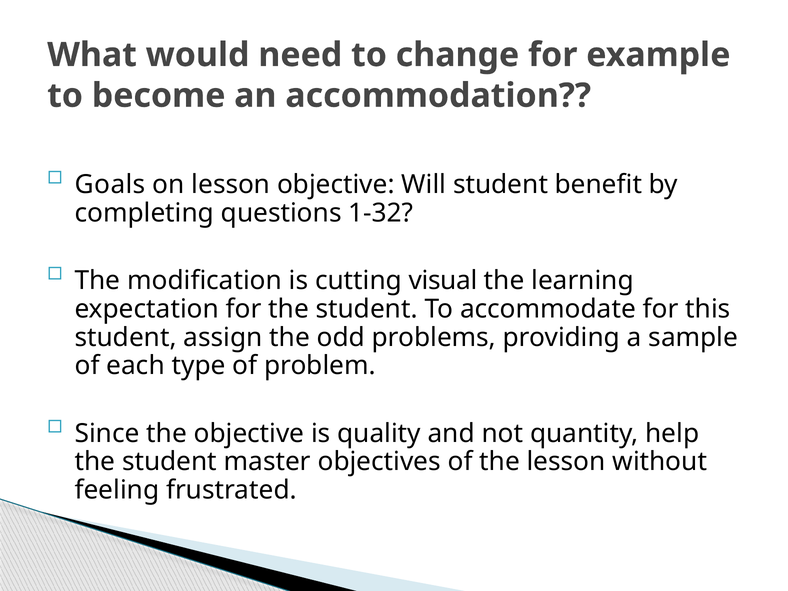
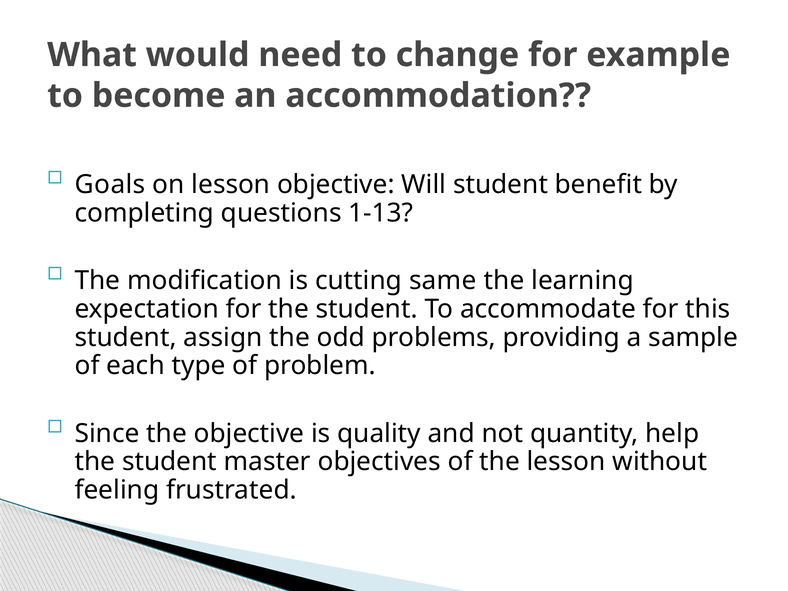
1-32: 1-32 -> 1-13 (381, 213)
visual: visual -> same (443, 281)
